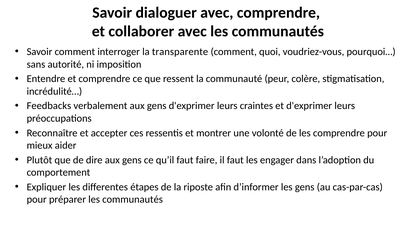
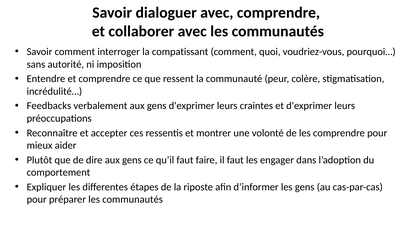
transparente: transparente -> compatissant (180, 52)
